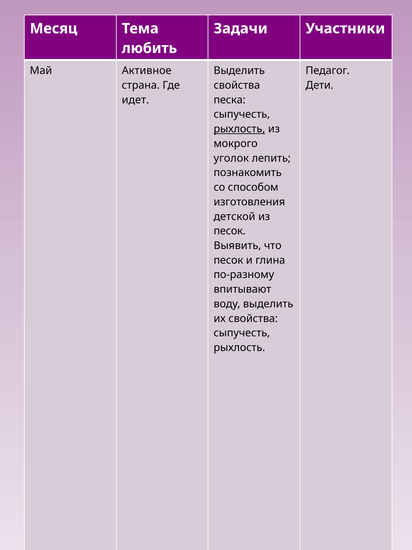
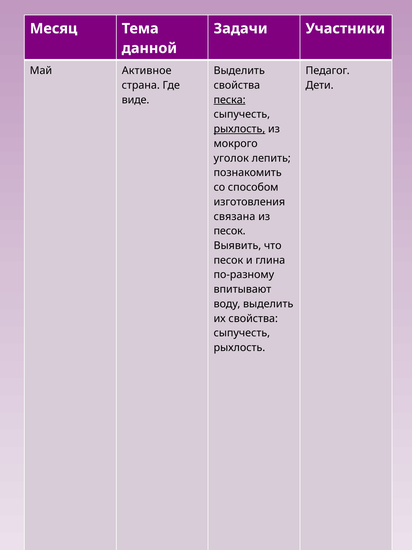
любить: любить -> данной (149, 48)
идет: идет -> виде (136, 100)
песка underline: none -> present (230, 100)
детской: детской -> связана (234, 216)
